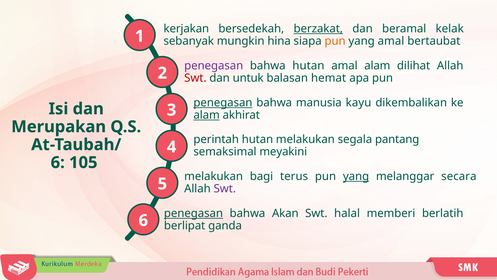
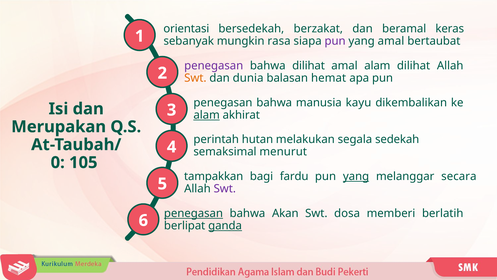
kerjakan: kerjakan -> orientasi (186, 29)
berzakat underline: present -> none (318, 29)
kelak: kelak -> keras (450, 29)
hina: hina -> rasa (279, 41)
pun colour: orange -> purple (335, 41)
bahwa hutan: hutan -> dilihat (309, 66)
Swt colour: red -> orange (195, 78)
untuk: untuk -> dunia (248, 78)
penegasan underline: present -> none (223, 102)
pantang: pantang -> sedekah (397, 139)
meyakini: meyakini -> menurut (283, 152)
6: 6 -> 0 (58, 162)
melakukan: melakukan -> tampakkan (214, 176)
terus: terus -> fardu (294, 176)
halal: halal -> dosa (347, 213)
ganda underline: none -> present (225, 225)
